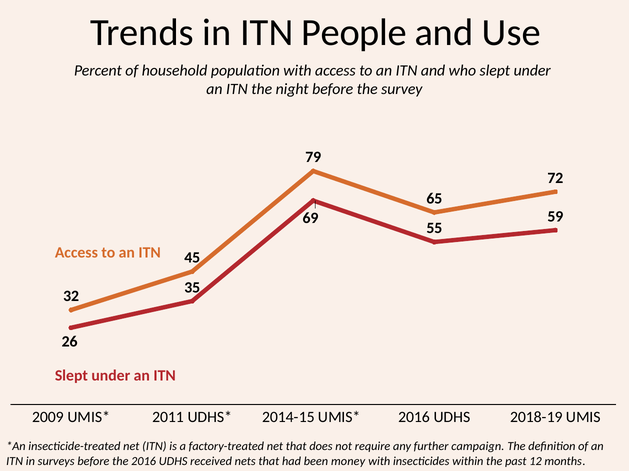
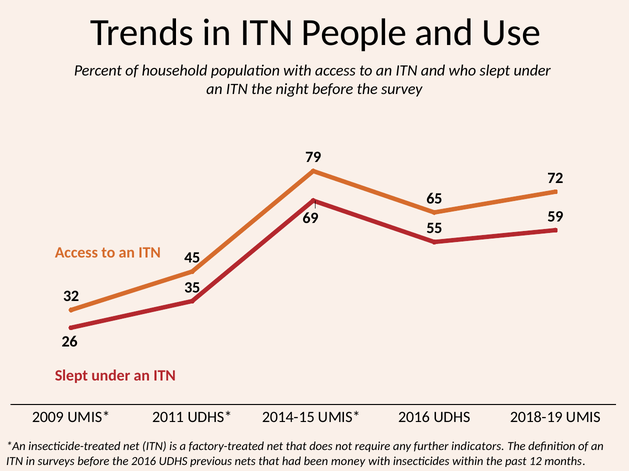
campaign: campaign -> indicators (478, 447)
received: received -> previous (211, 462)
